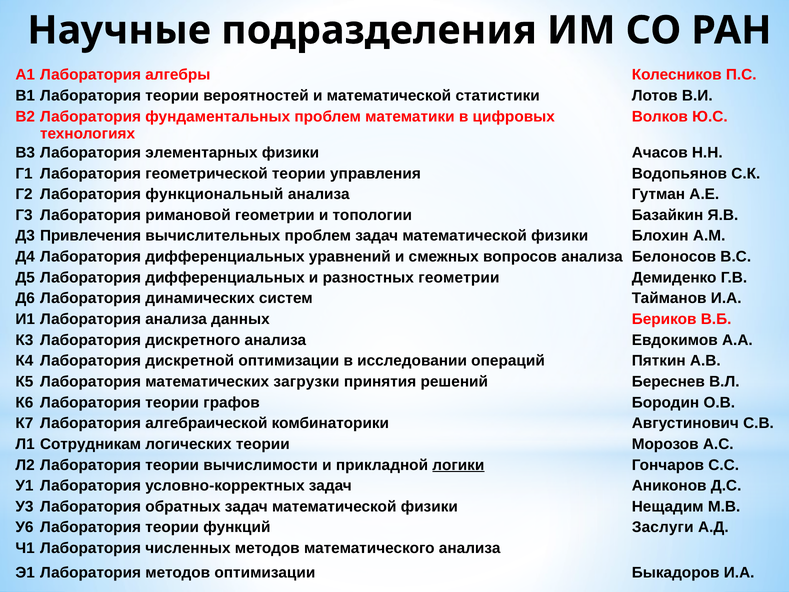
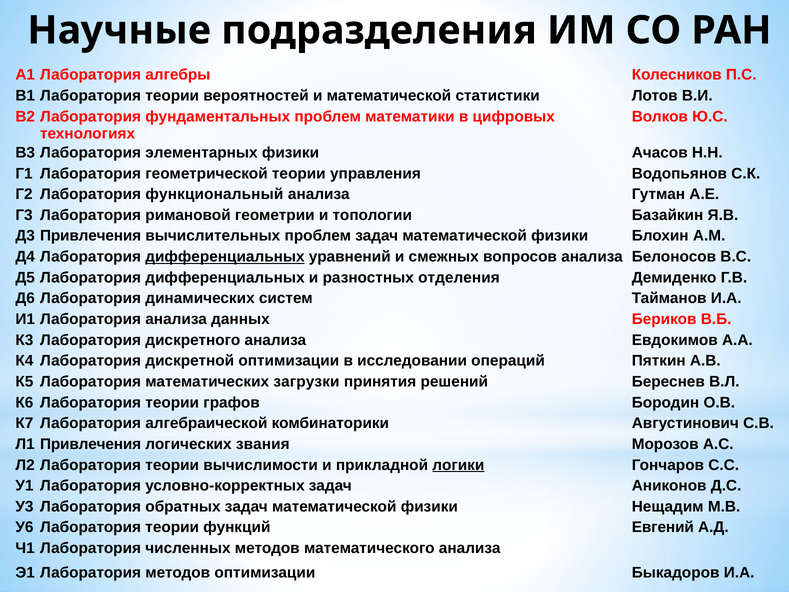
дифференциальных underline: none -> present (225, 257)
разностных геометрии: геометрии -> отделения (459, 277)
Л1 Сотрудникам: Сотрудникам -> Привлечения (91, 444)
логических теории: теории -> звания (263, 444)
Заслуги: Заслуги -> Евгений (663, 527)
